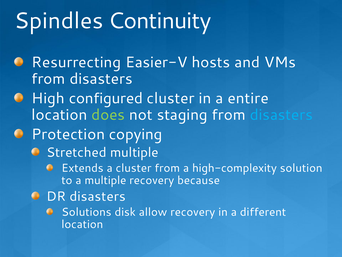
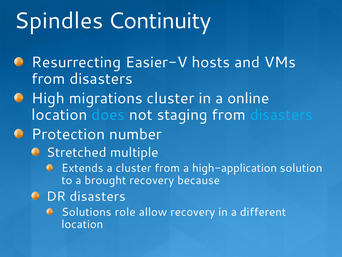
configured: configured -> migrations (106, 98)
entire: entire -> online (248, 98)
does colour: light green -> light blue (108, 115)
copying: copying -> number (136, 134)
high-complexity: high-complexity -> high-application (235, 168)
a multiple: multiple -> brought (105, 180)
disk: disk -> role (125, 212)
